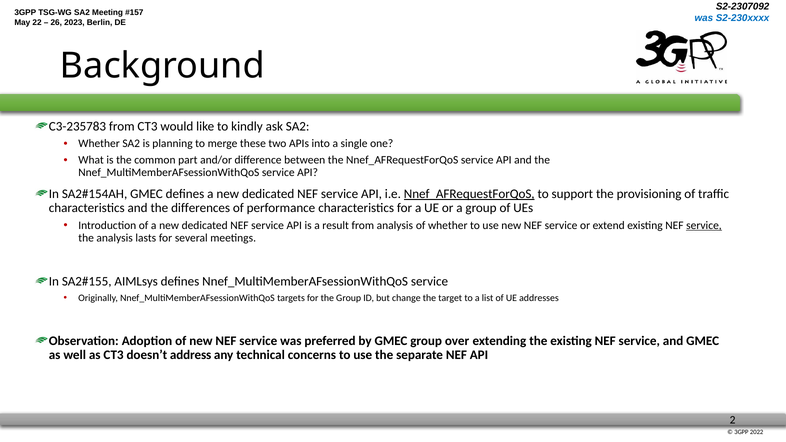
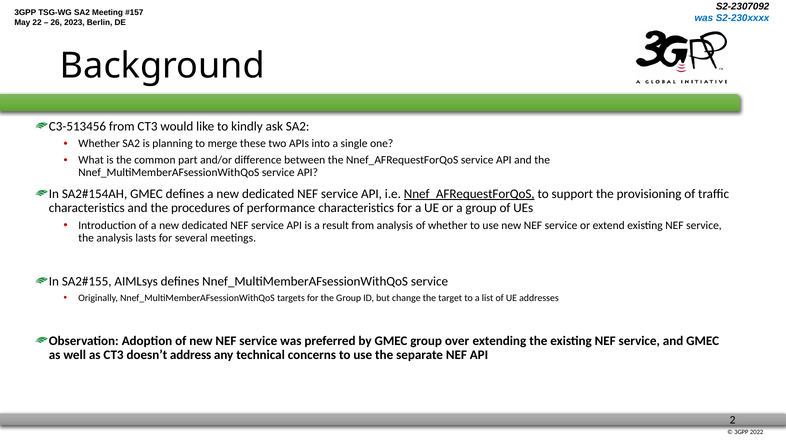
C3-235783: C3-235783 -> C3-513456 (77, 126)
differences: differences -> procedures (201, 208)
service underline: present -> none (704, 226)
